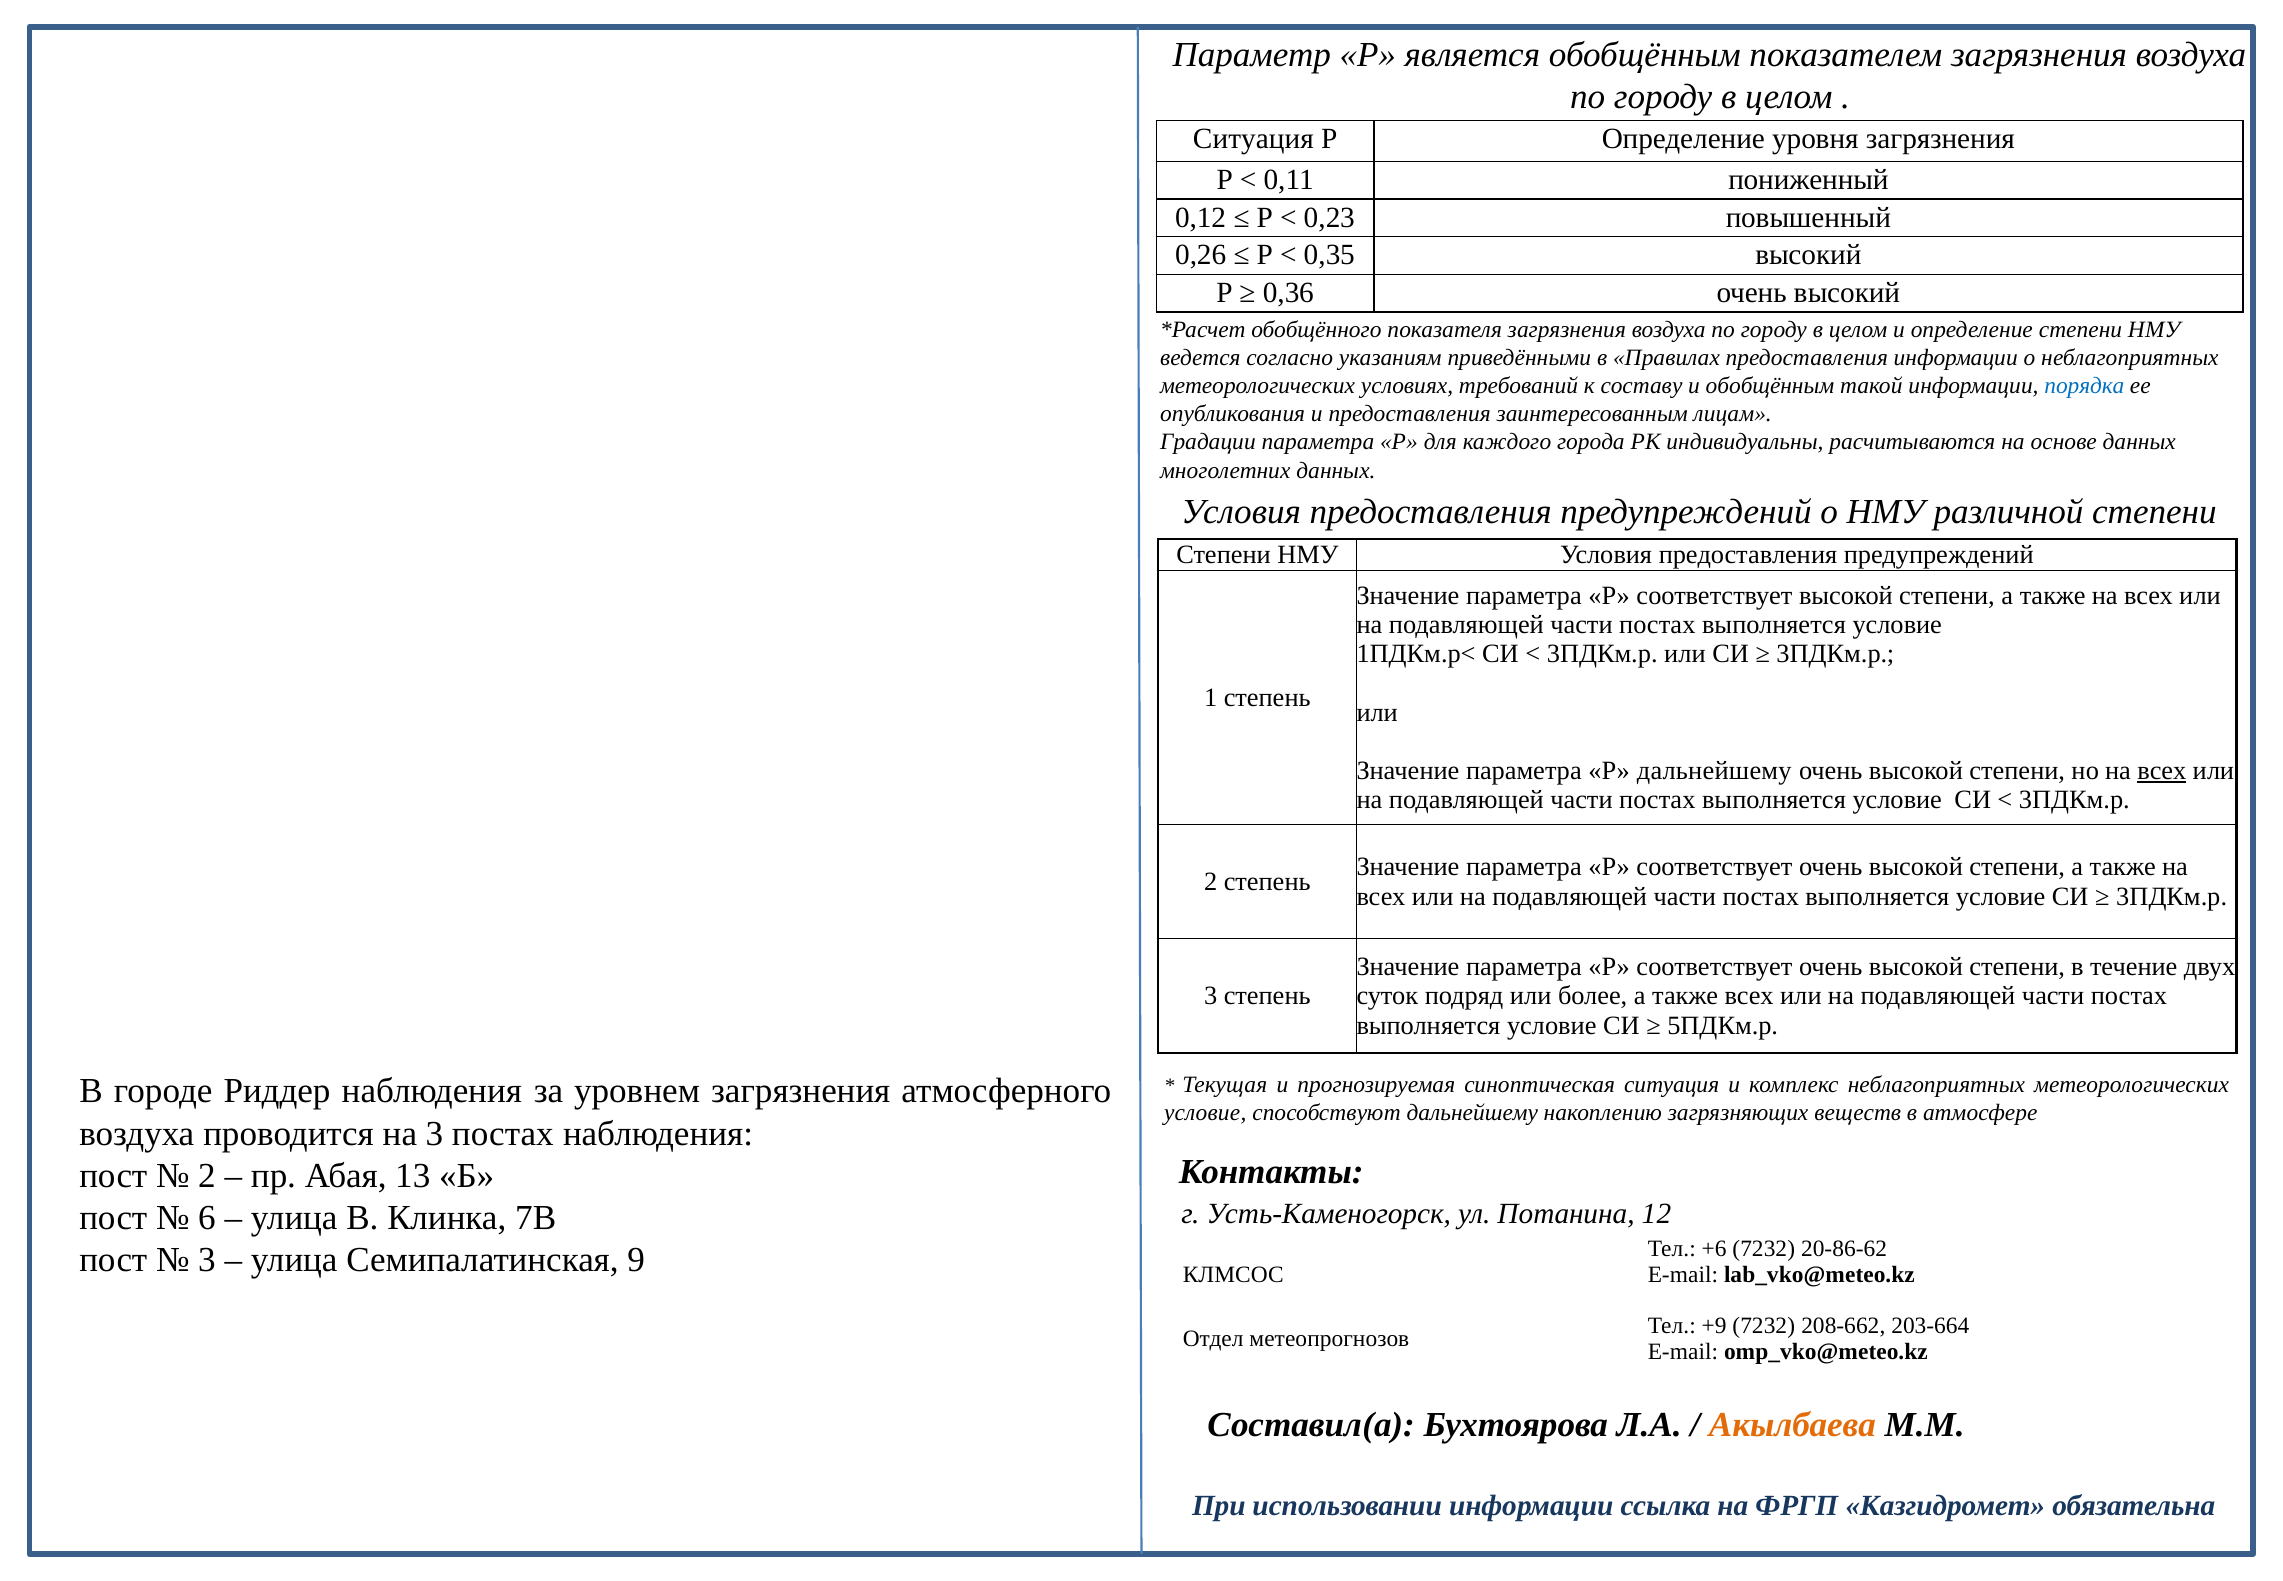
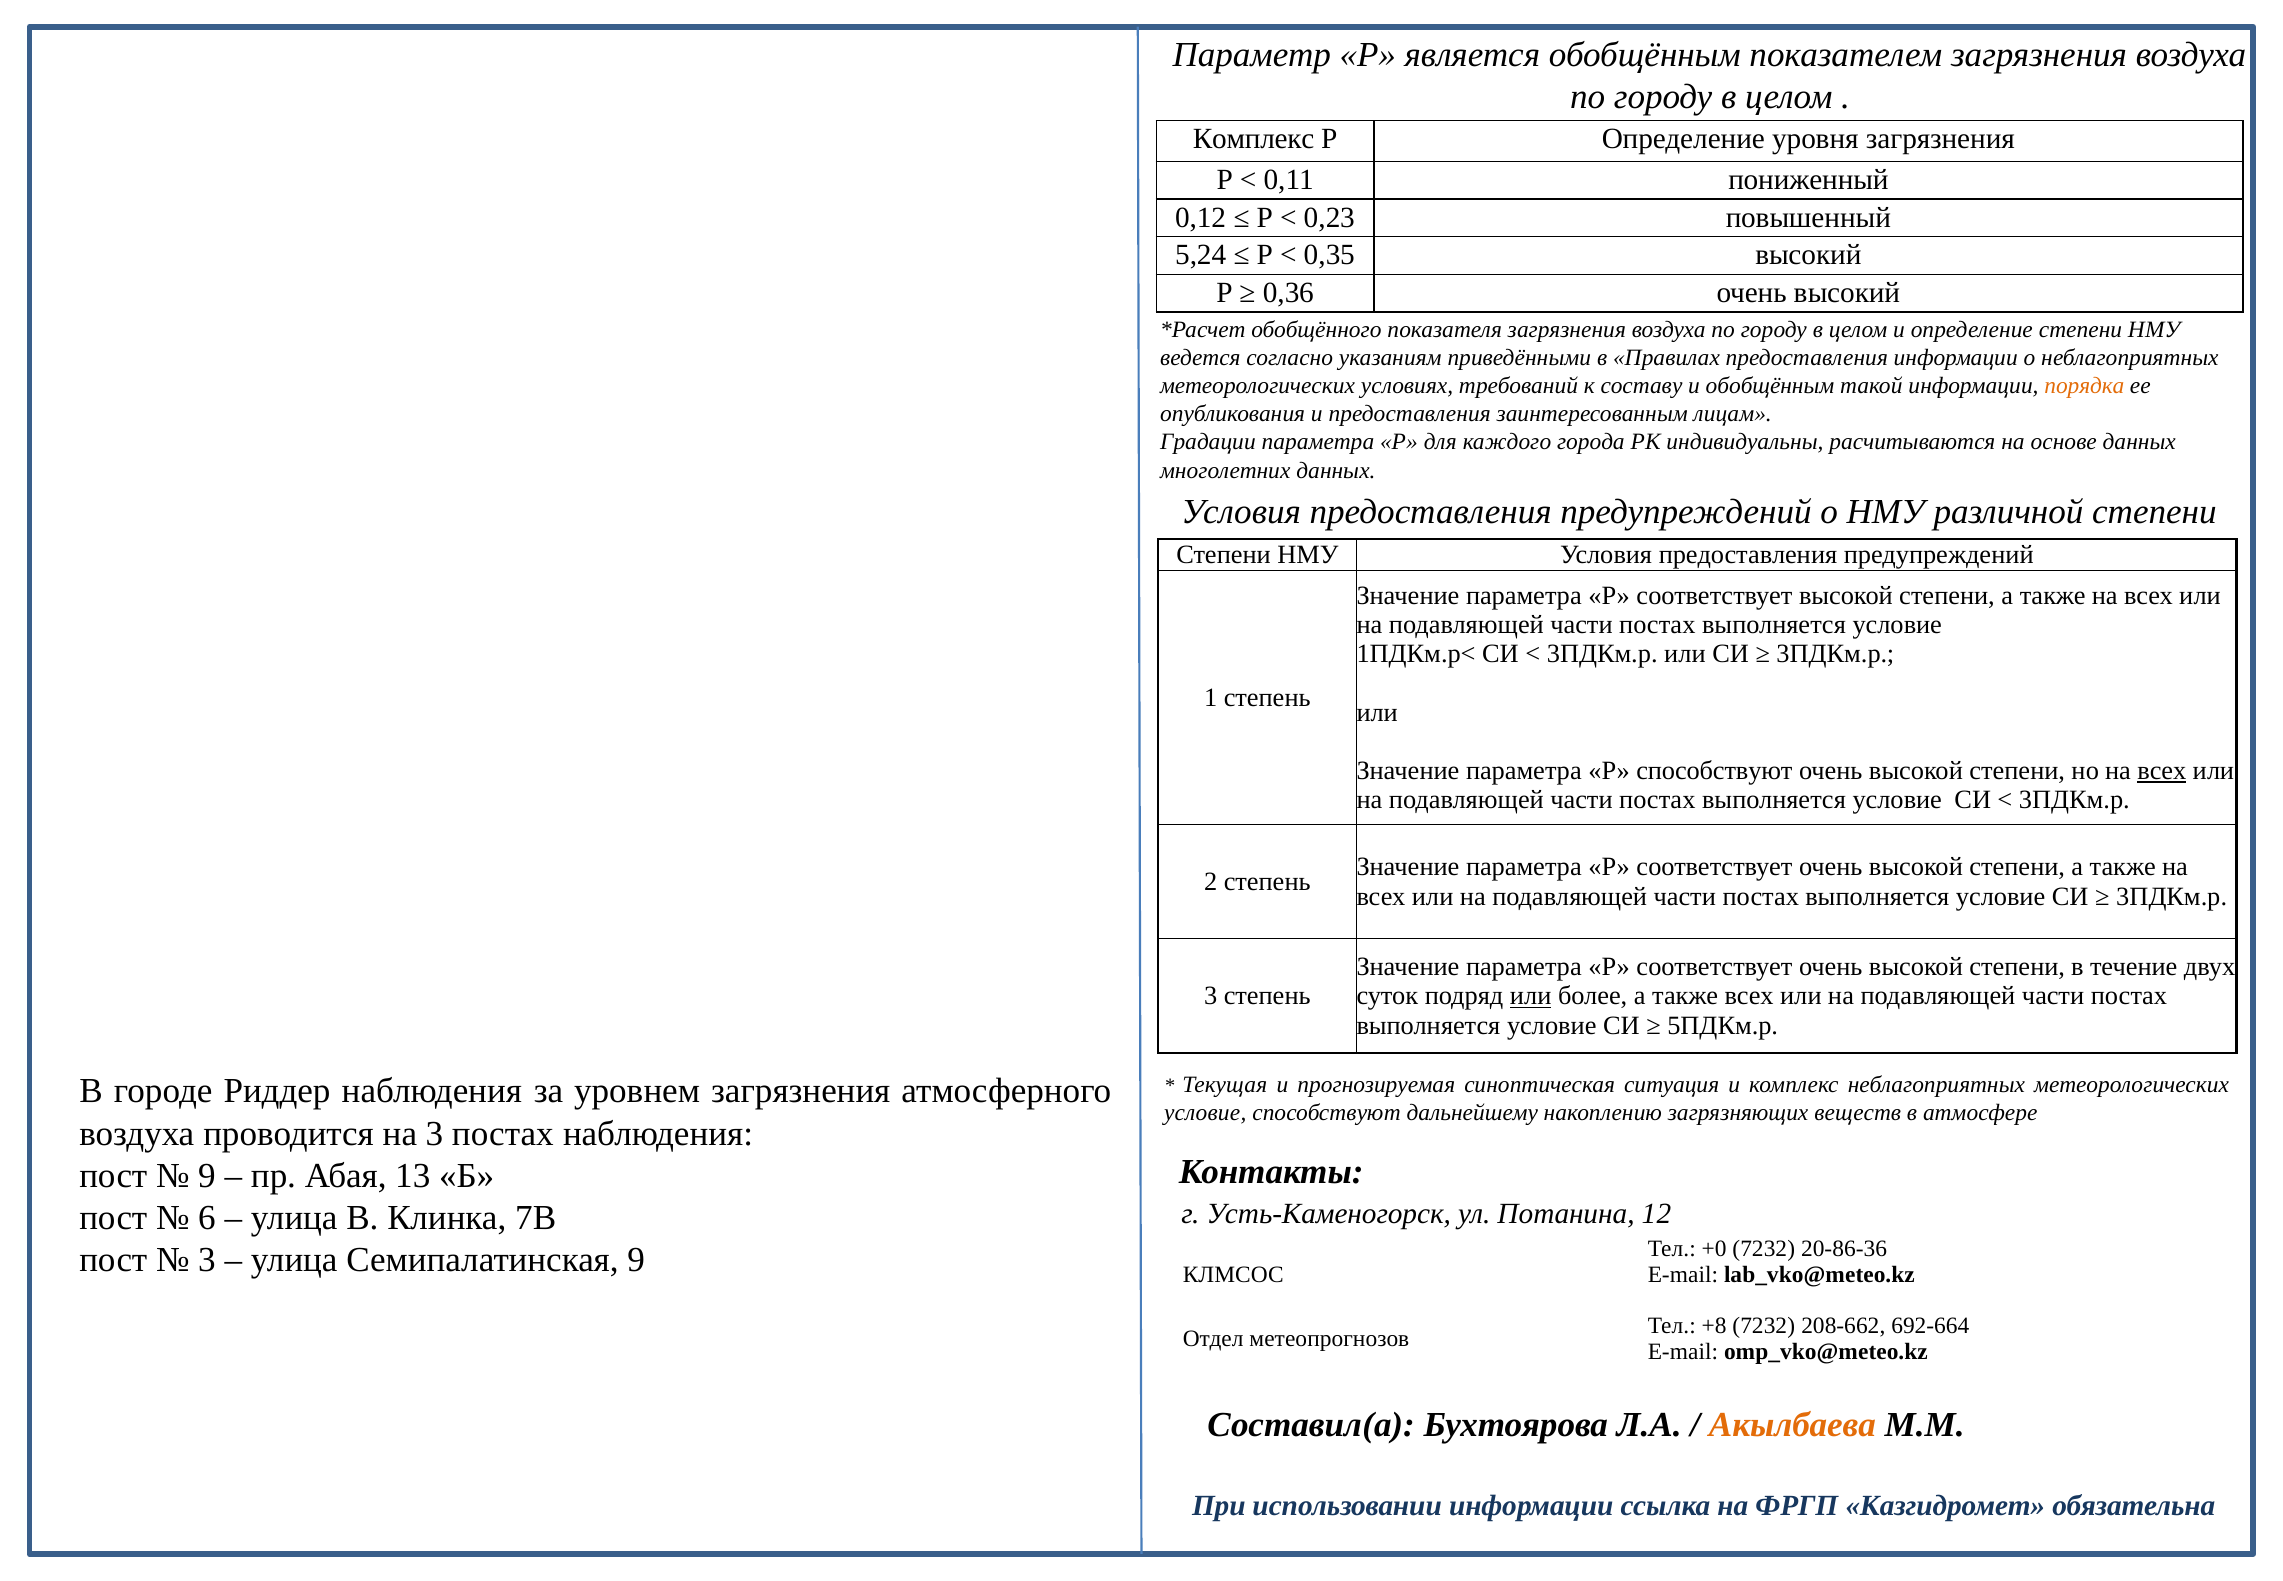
Ситуация: Ситуация -> Комплекс (1254, 139)
0,26: 0,26 -> 5,24 (1201, 255)
порядка colour: blue -> orange (2084, 386)
Р дальнейшему: дальнейшему -> способствуют (1714, 771)
или underline: none -> present (1531, 996)
2: 2 -> 9 (207, 1175)
+6: +6 -> +0 (1714, 1248)
20-86-62: 20-86-62 -> 20-86-36 (1844, 1248)
+9: +9 -> +8 (1714, 1325)
203-664: 203-664 -> 692-664 (1930, 1325)
